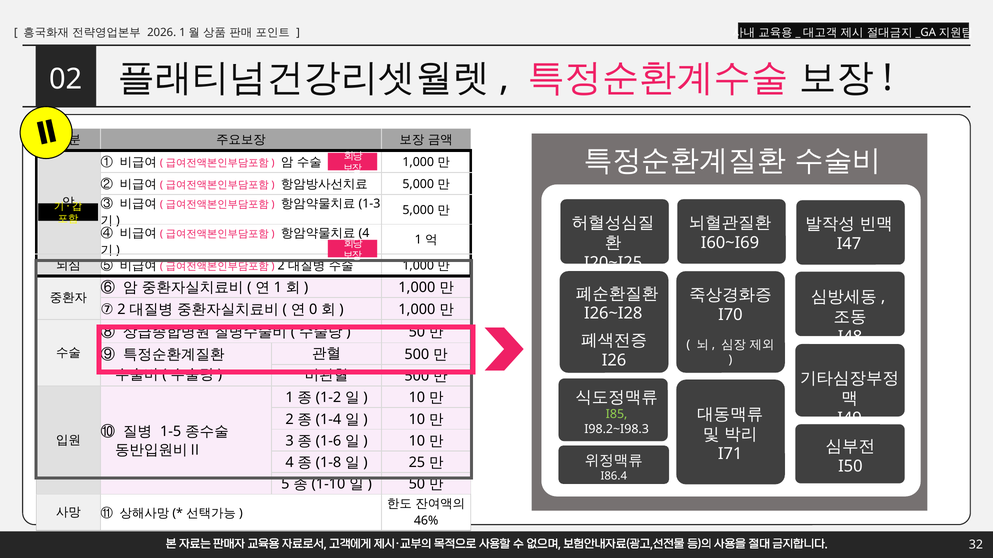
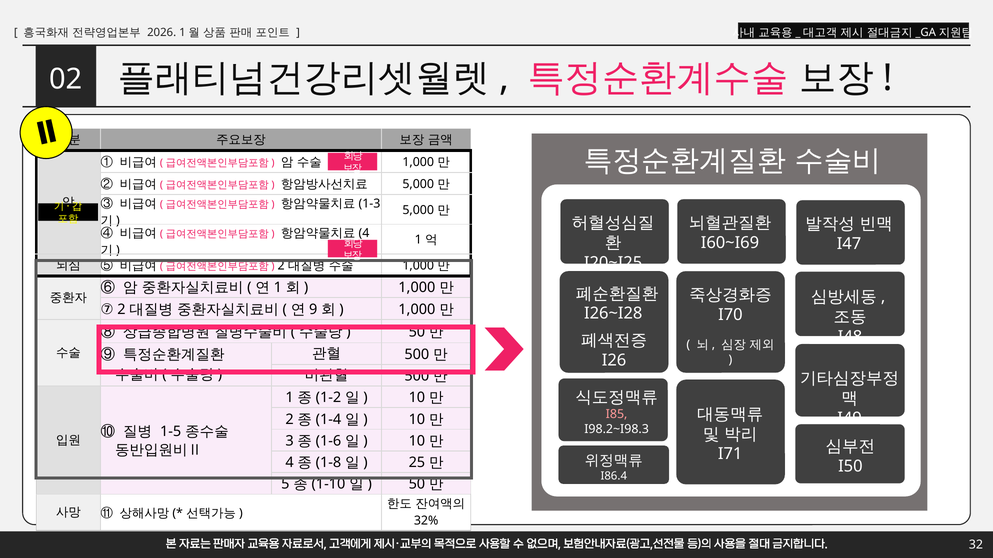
0: 0 -> 9 (313, 310)
I85 colour: light green -> pink (617, 415)
46%: 46% -> 32% (426, 521)
